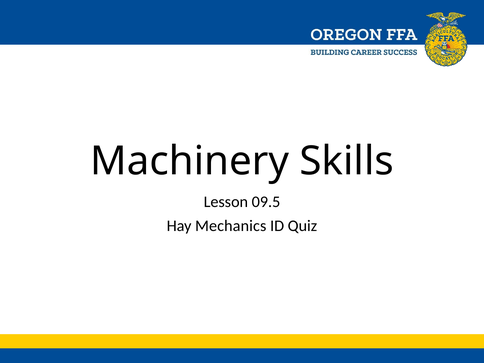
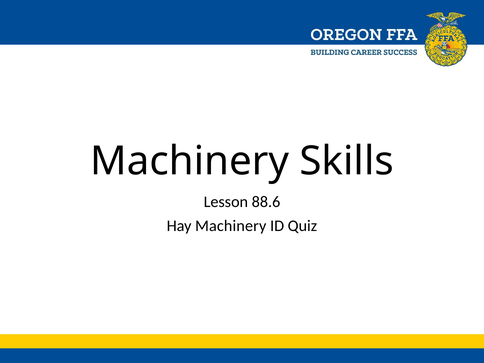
09.5: 09.5 -> 88.6 (266, 202)
Hay Mechanics: Mechanics -> Machinery (231, 226)
